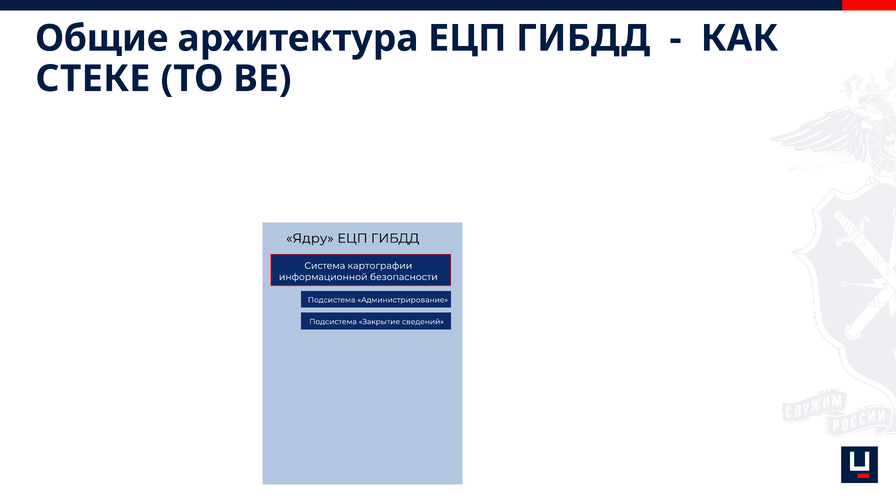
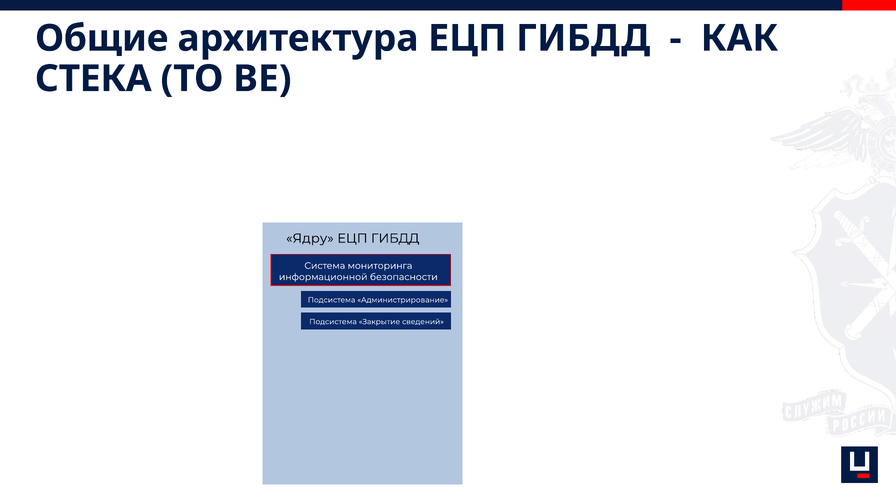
СТЕКЕ: СТЕКЕ -> СТЕКА (93, 79)
картографии: картографии -> мониторинга (380, 266)
